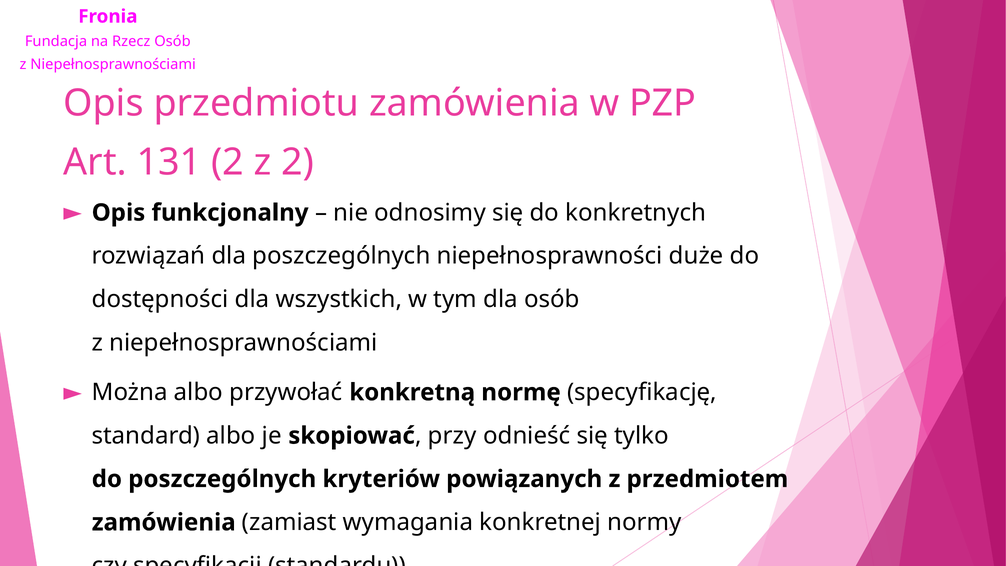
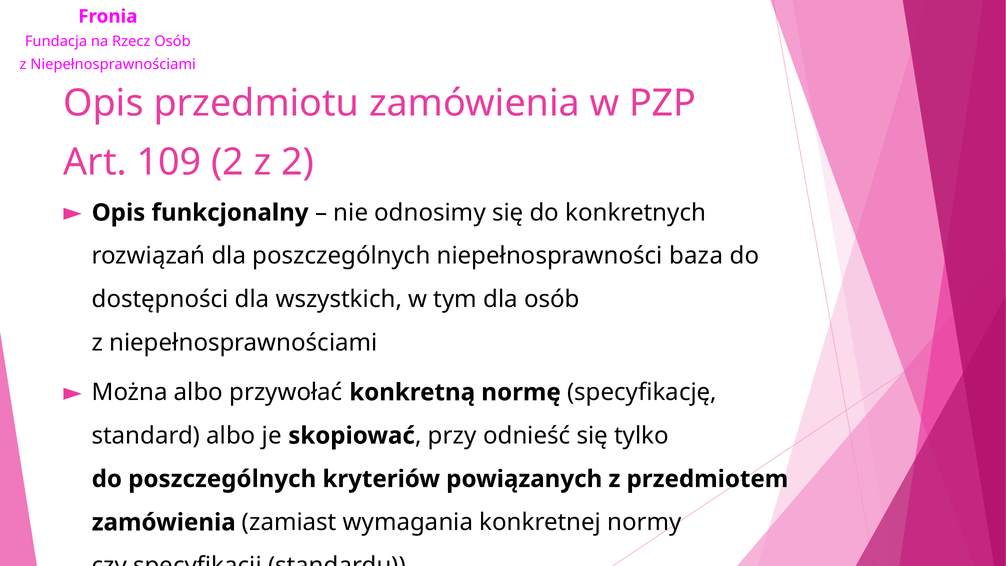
131: 131 -> 109 (169, 162)
duże: duże -> baza (696, 256)
